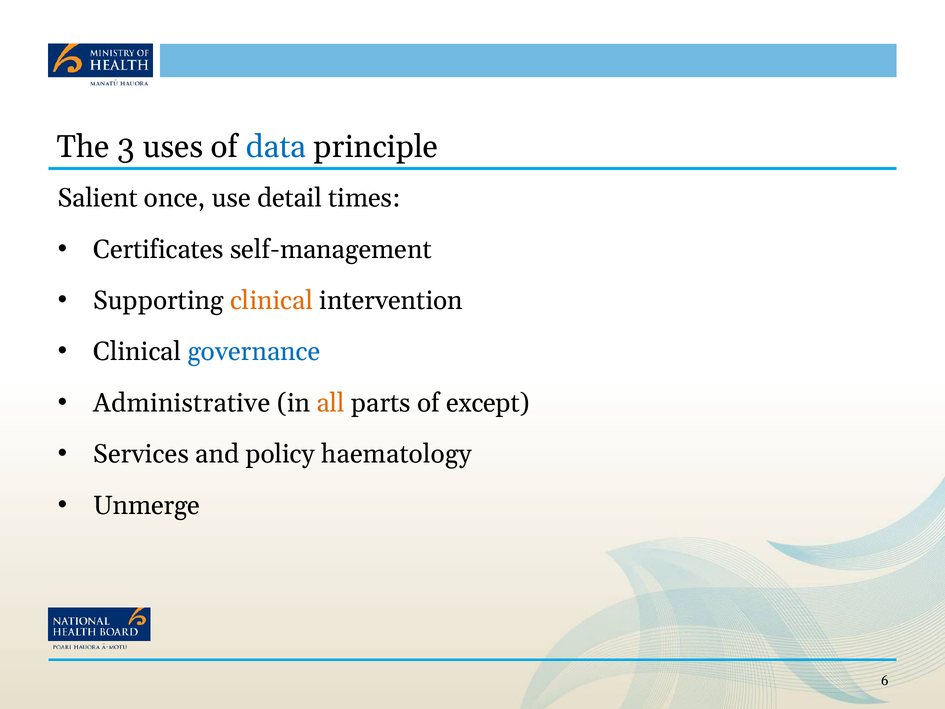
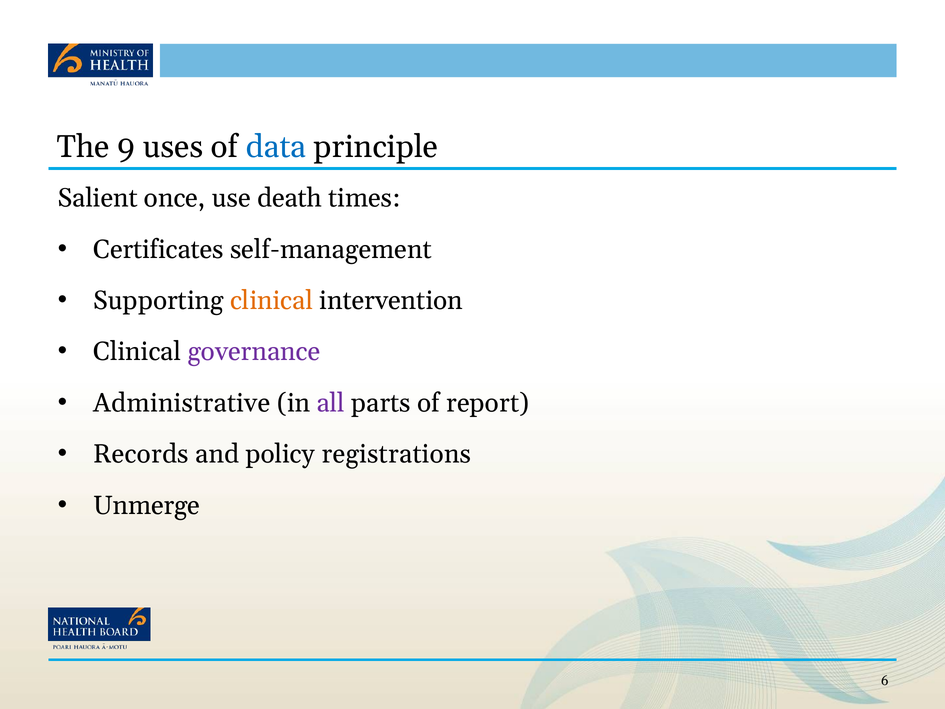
3: 3 -> 9 (126, 147)
detail: detail -> death (290, 198)
governance colour: blue -> purple (254, 352)
all colour: orange -> purple (331, 403)
except: except -> report (488, 403)
Services: Services -> Records (141, 454)
haematology: haematology -> registrations (396, 454)
